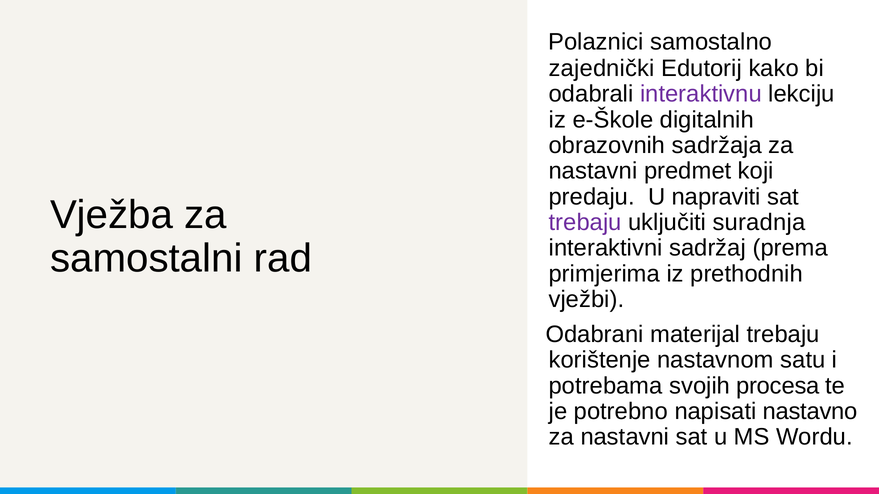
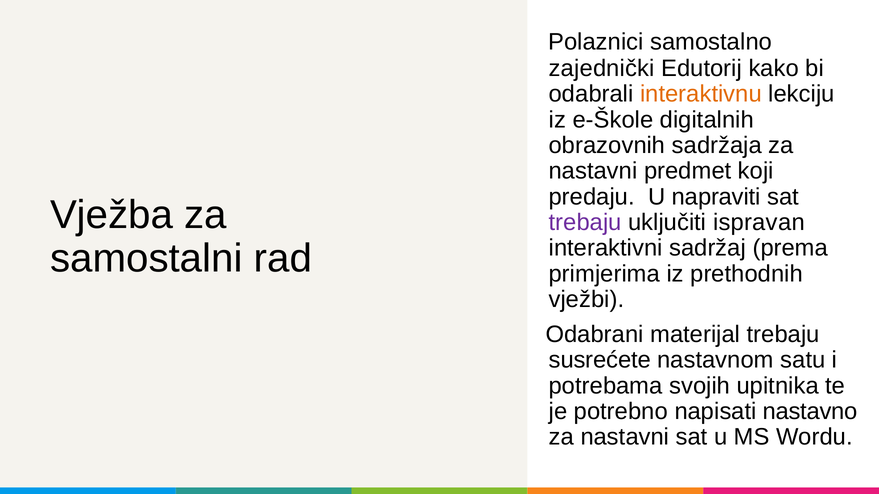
interaktivnu colour: purple -> orange (701, 94)
suradnja: suradnja -> ispravan (759, 223)
korištenje: korištenje -> susrećete (600, 360)
procesa: procesa -> upitnika (778, 386)
